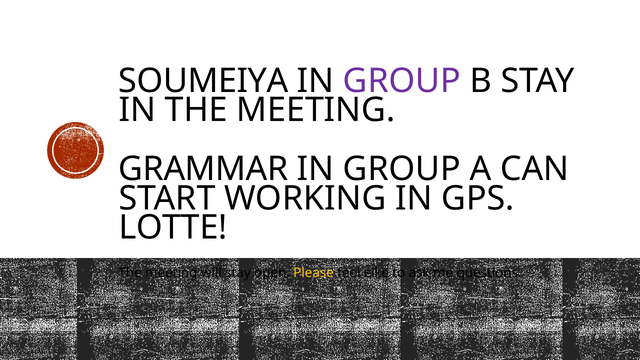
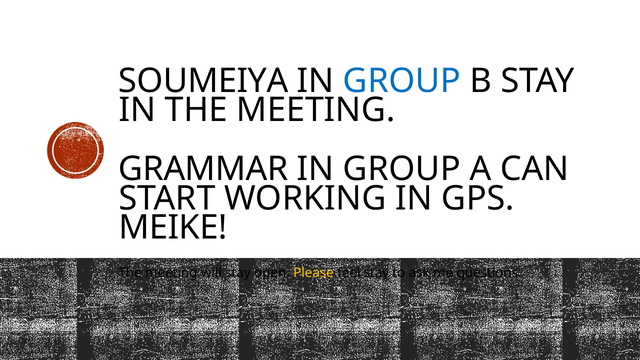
GROUP colour: purple -> blue (402, 81)
LOTTE: LOTTE -> MEIKE (173, 228)
feel elke: elke -> stay (376, 273)
